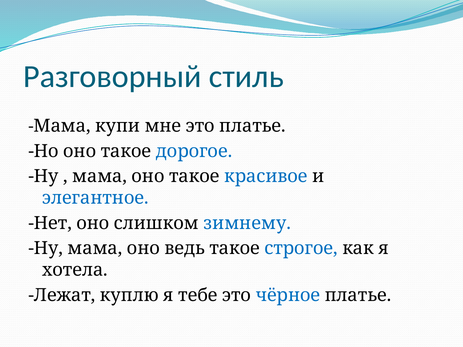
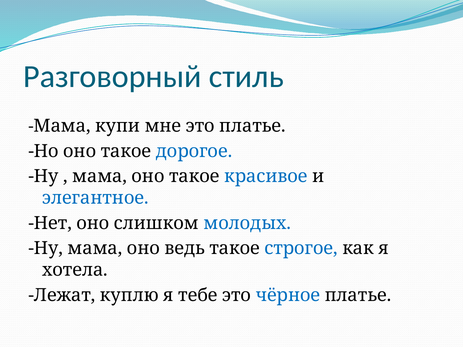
зимнему: зимнему -> молодых (247, 223)
